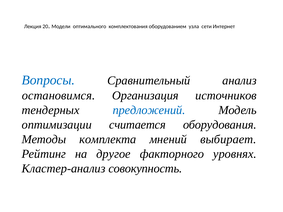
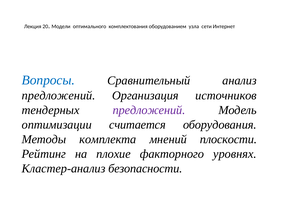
остановимся: остановимся -> предложений (59, 96)
предложений colour: blue -> purple (149, 110)
выбирает: выбирает -> плоскости (228, 139)
другое: другое -> плохие (114, 154)
совокупность: совокупность -> безопасности (145, 169)
